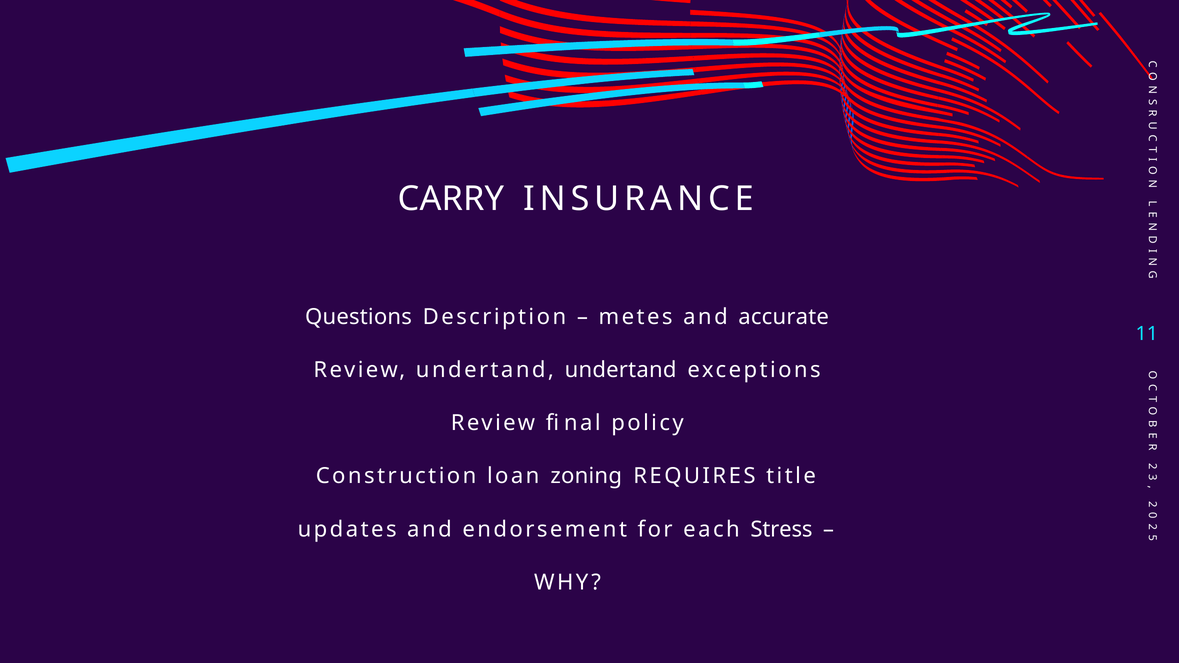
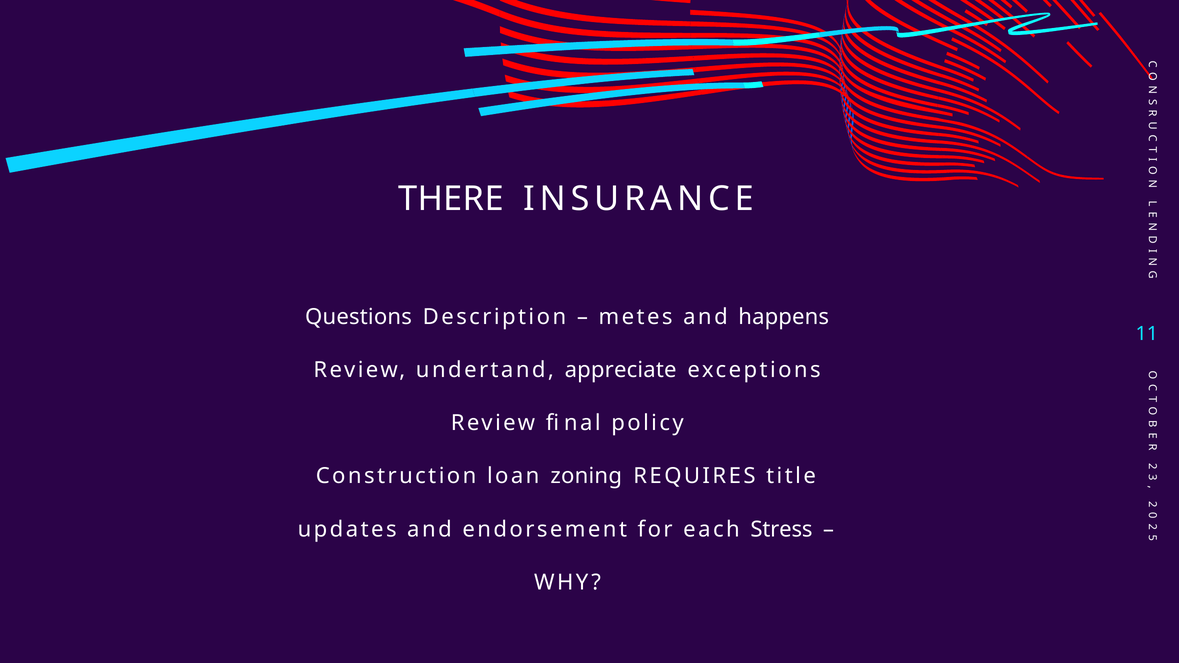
CARRY: CARRY -> THERE (451, 199)
accurate: accurate -> happens (784, 317)
undertand undertand: undertand -> appreciate (621, 370)
